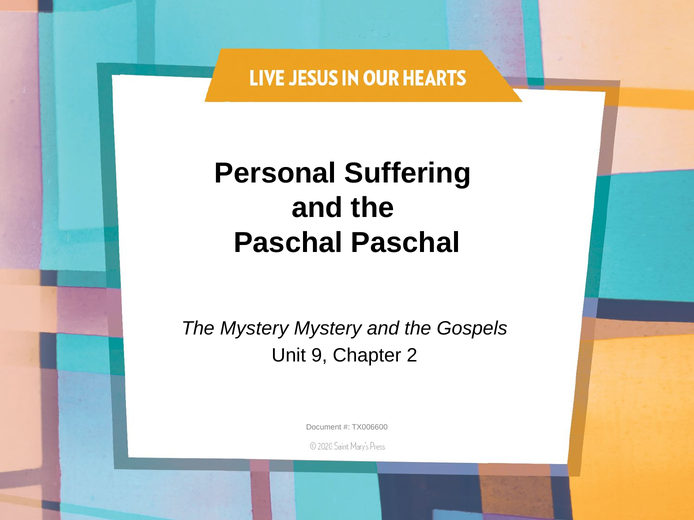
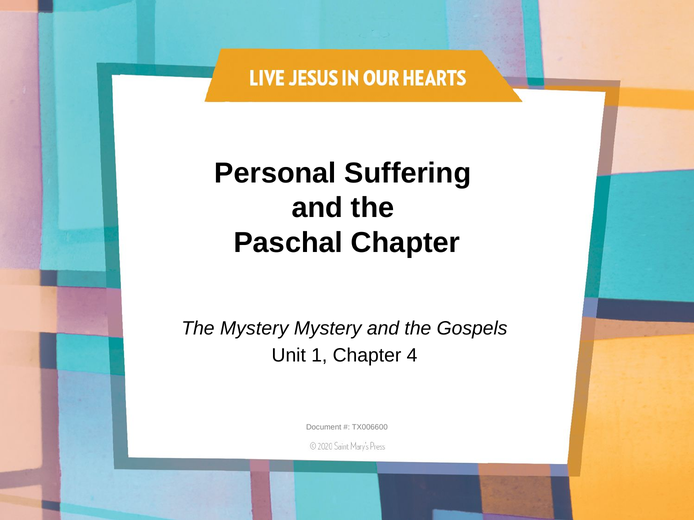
Paschal Paschal: Paschal -> Chapter (406, 243)
9: 9 -> 1 (319, 356)
2: 2 -> 4 (412, 356)
